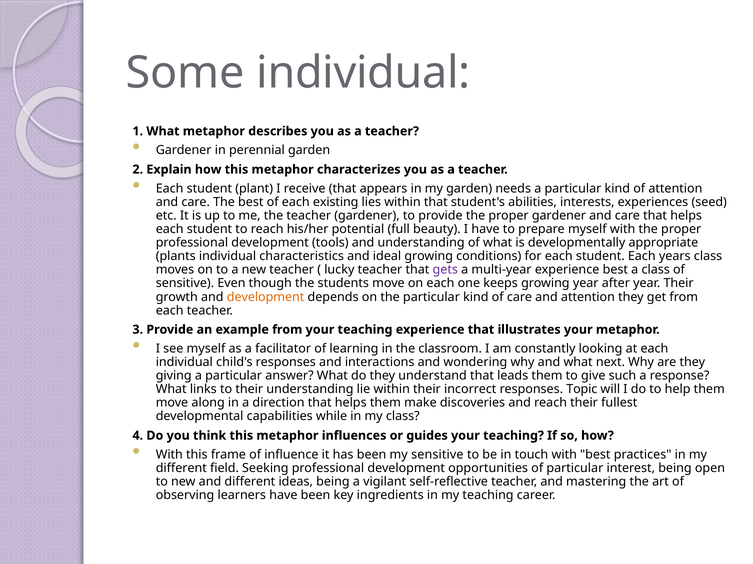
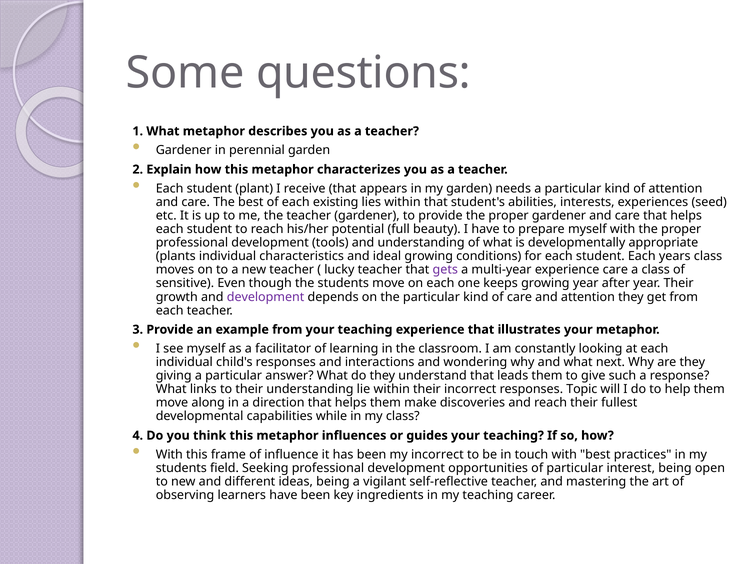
Some individual: individual -> questions (363, 73)
experience best: best -> care (615, 270)
development colour: orange -> purple (266, 297)
my sensitive: sensitive -> incorrect (437, 455)
different: different -> students (181, 469)
